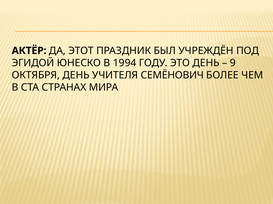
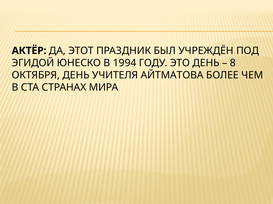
9: 9 -> 8 (233, 63)
СЕМЁНОВИЧ: СЕМЁНОВИЧ -> АЙТМАТОВА (172, 75)
